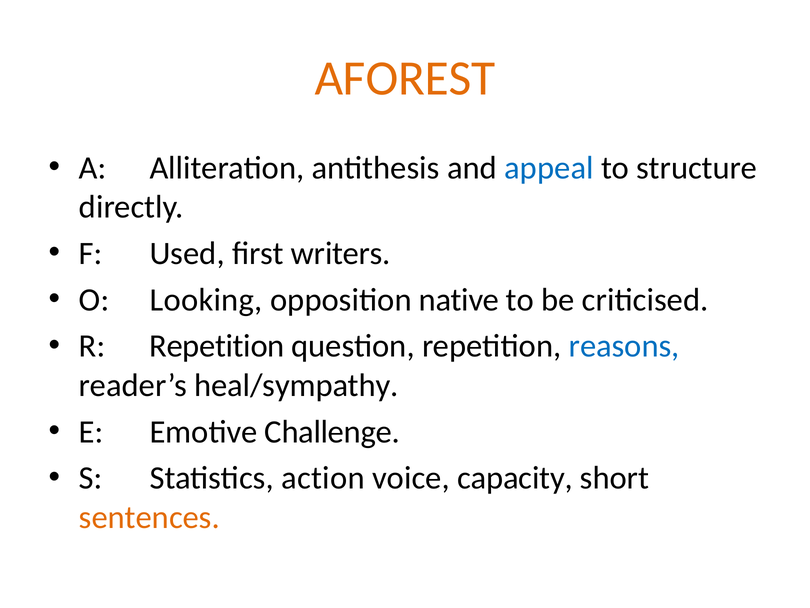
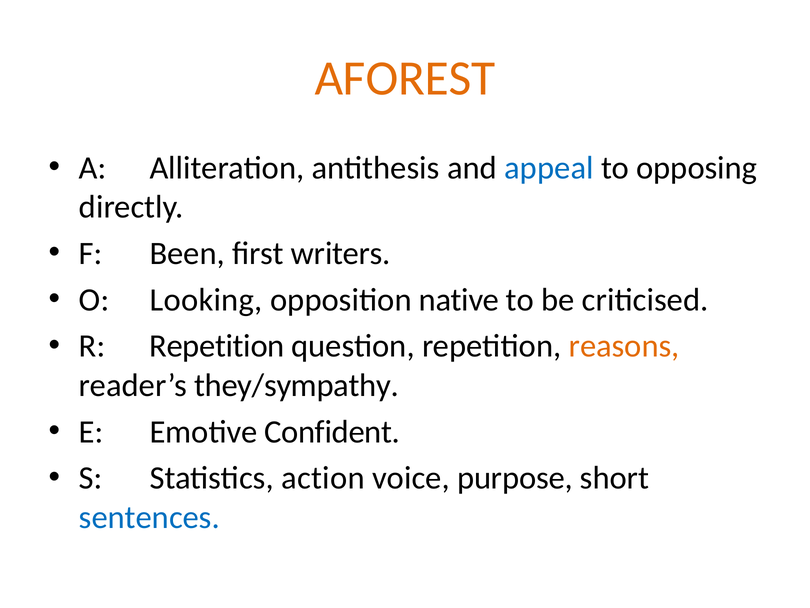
structure: structure -> opposing (697, 168)
Used: Used -> Been (187, 253)
reasons colour: blue -> orange (624, 346)
heal/sympathy: heal/sympathy -> they/sympathy (296, 385)
Challenge: Challenge -> Confident (332, 431)
capacity: capacity -> purpose (515, 478)
sentences colour: orange -> blue (149, 517)
